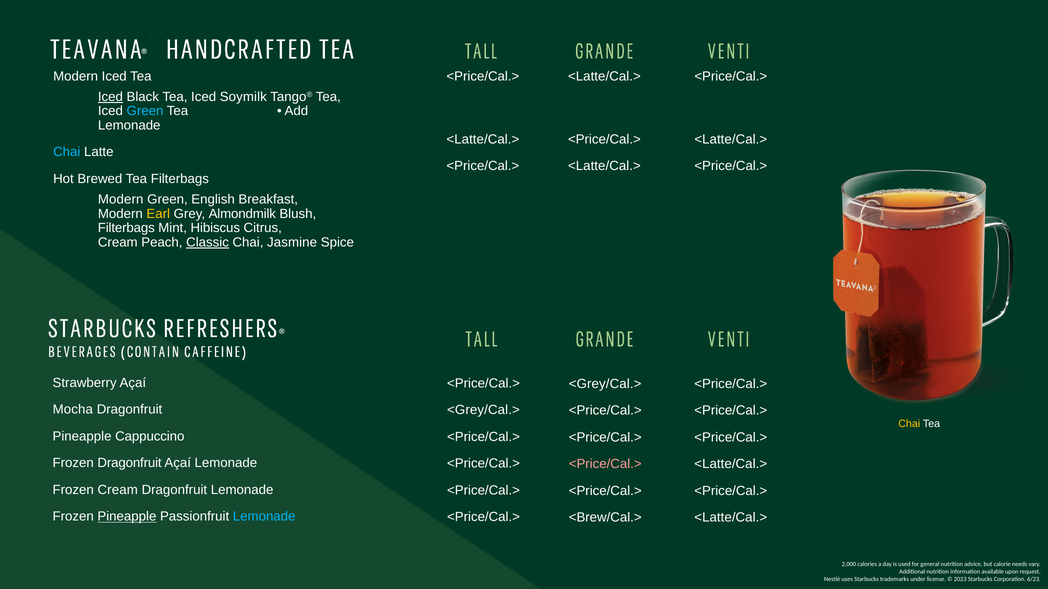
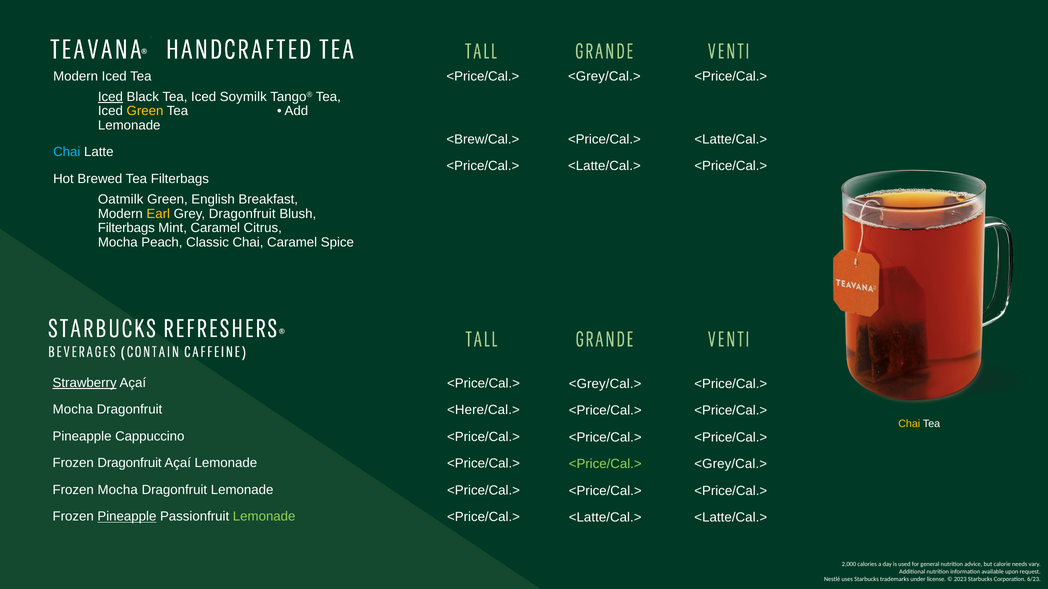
<Latte/Cal.>: <Latte/Cal.> -> <Grey/Cal.> (604, 76)
Green colour: light blue -> yellow (145, 111)
<Latte/Cal.>: <Latte/Cal.> -> <Brew/Cal.> (483, 139)
Modern: Modern -> Oatmilk (121, 200)
Grey Almondmilk: Almondmilk -> Dragonfruit (242, 214)
Mint Hibiscus: Hibiscus -> Caramel (215, 228)
Cream: Cream -> Mocha (118, 242)
Classic underline: present -> none (208, 242)
Chai Jasmine: Jasmine -> Caramel (292, 242)
Strawberry underline: none -> present (85, 383)
<Grey/Cal.>: <Grey/Cal.> -> <Here/Cal.> (483, 410)
<Price/Cal.> colour: pink -> light green (605, 464)
<Latte/Cal.>: <Latte/Cal.> -> <Grey/Cal.> (731, 464)
Frozen Cream: Cream -> Mocha (118, 490)
Lemonade colour: light blue -> light green (264, 517)
<Brew/Cal.>: <Brew/Cal.> -> <Latte/Cal.> (605, 518)
